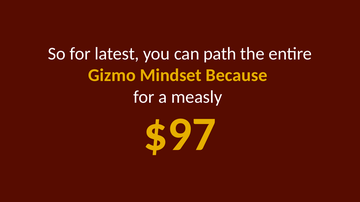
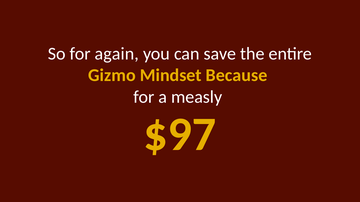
latest: latest -> again (117, 54)
path: path -> save (220, 54)
